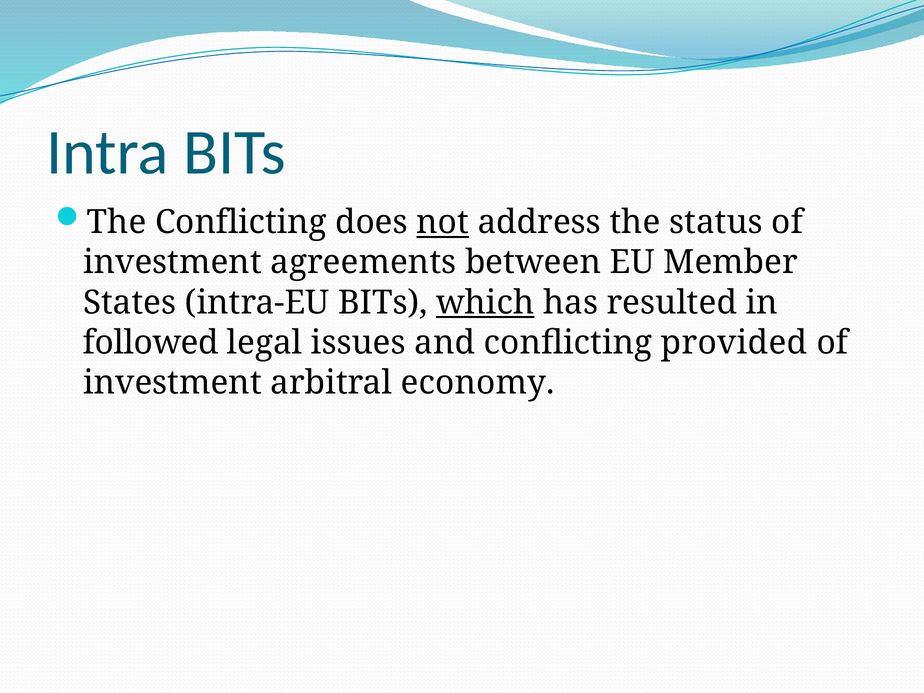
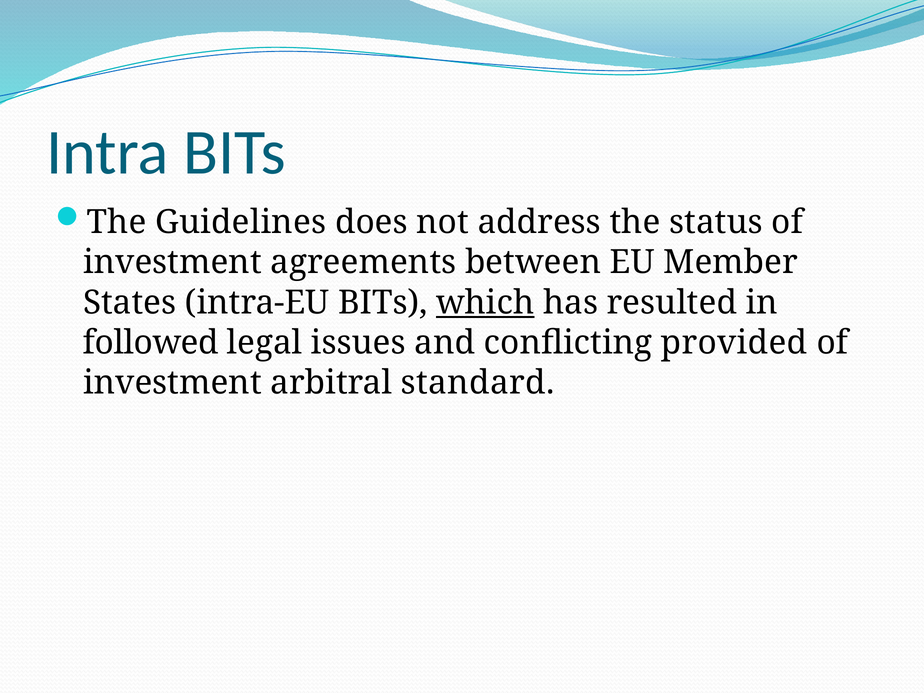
The Conflicting: Conflicting -> Guidelines (241, 222)
not underline: present -> none (443, 222)
economy: economy -> standard (478, 383)
